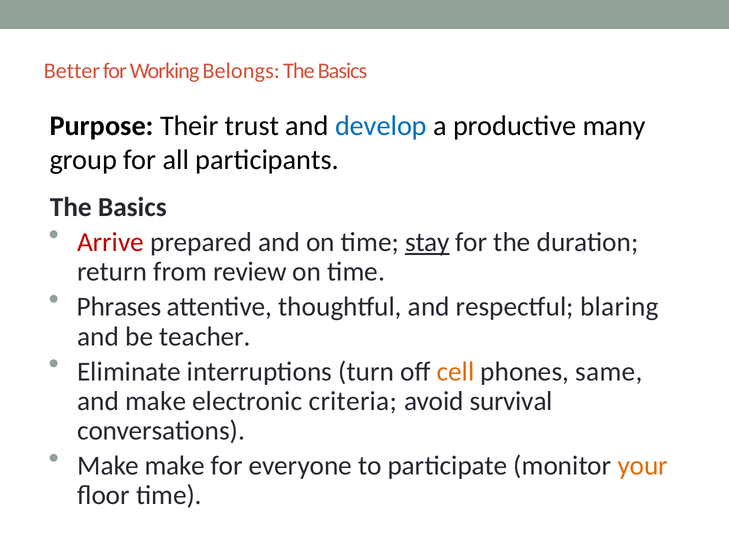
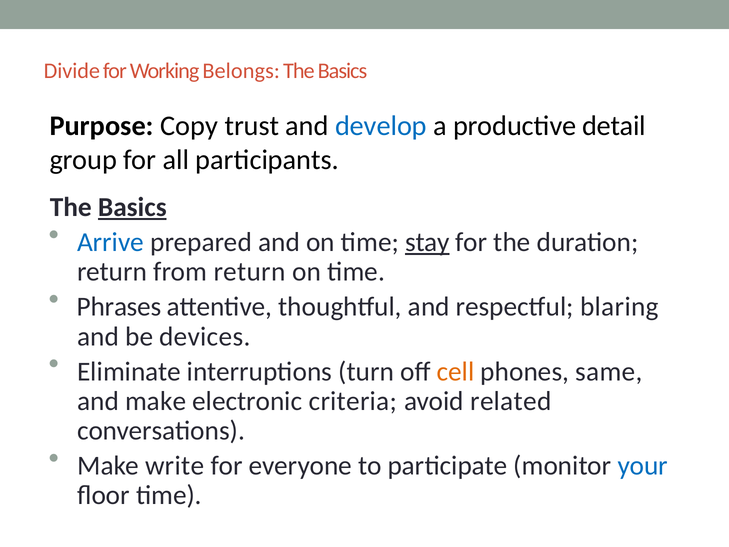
Better: Better -> Divide (72, 71)
Their: Their -> Copy (189, 126)
many: many -> detail (614, 126)
Basics underline: none -> present (132, 207)
Arrive colour: red -> blue (111, 242)
from review: review -> return (250, 272)
teacher: teacher -> devices (205, 336)
survival: survival -> related (511, 401)
Make make: make -> write (175, 465)
your colour: orange -> blue (643, 465)
